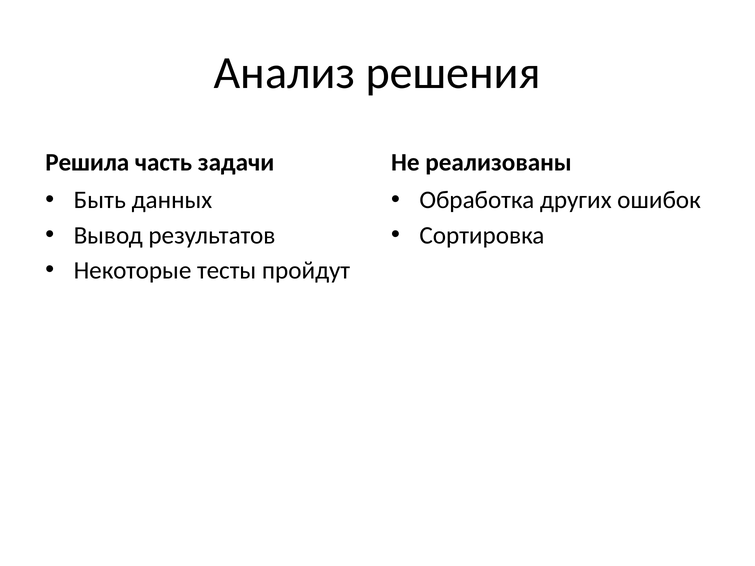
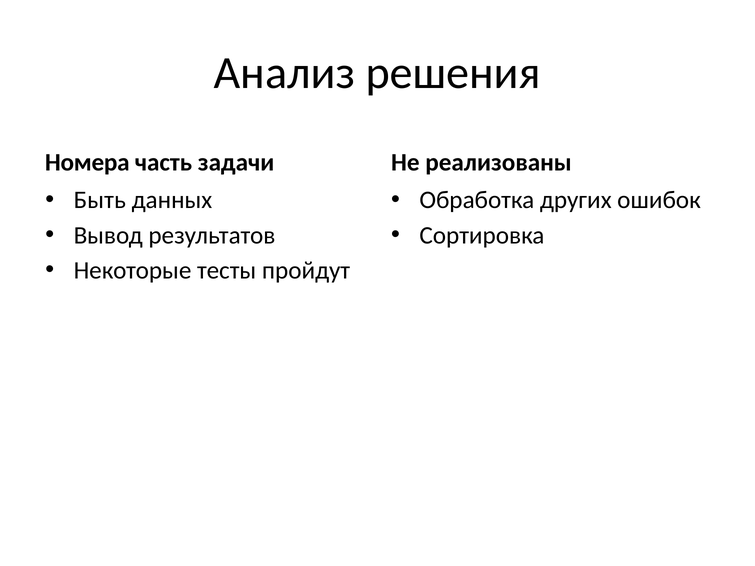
Решила: Решила -> Номера (87, 162)
